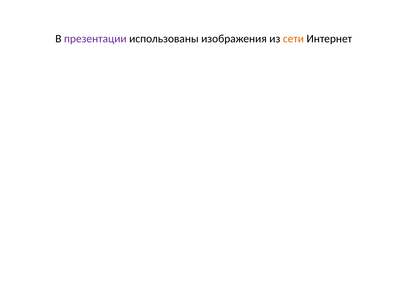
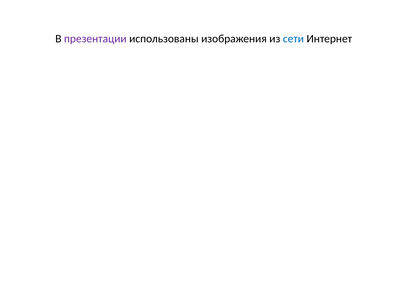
сети colour: orange -> blue (293, 39)
